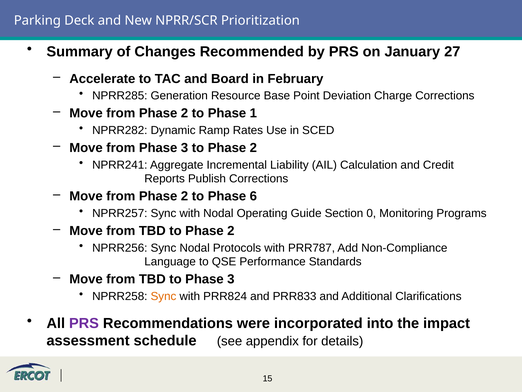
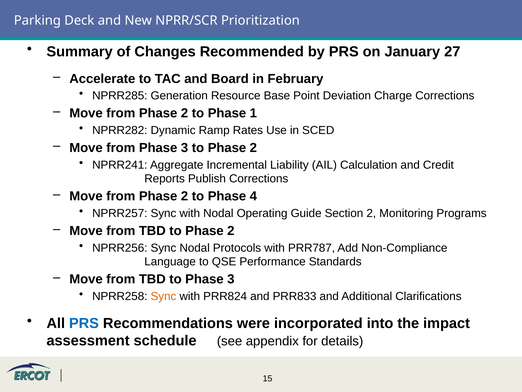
6: 6 -> 4 (253, 196)
Section 0: 0 -> 2 (371, 213)
PRS colour: purple -> blue (84, 323)
